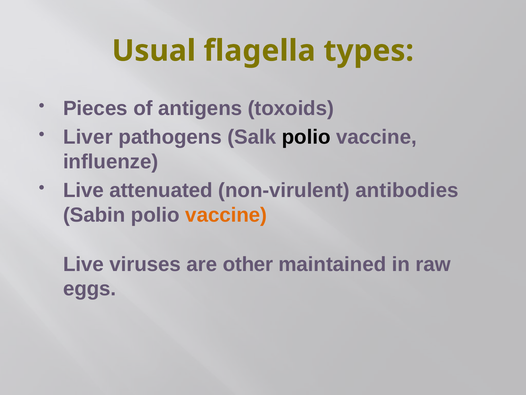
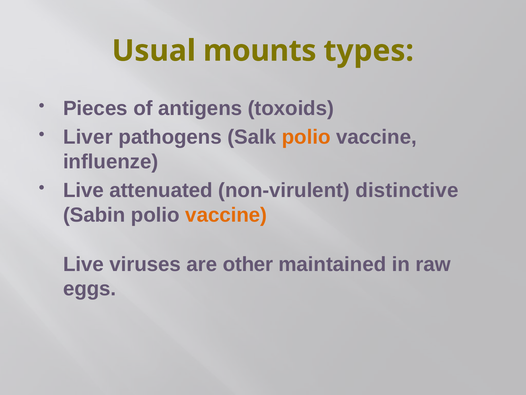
flagella: flagella -> mounts (260, 51)
polio colour: black -> orange (306, 137)
antibodies: antibodies -> distinctive (407, 190)
